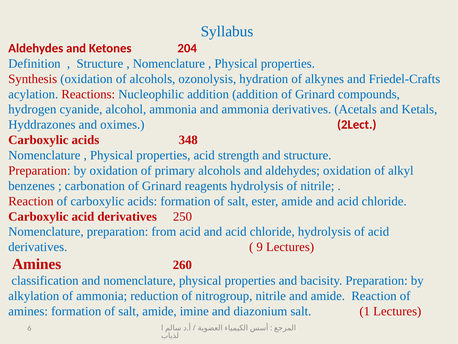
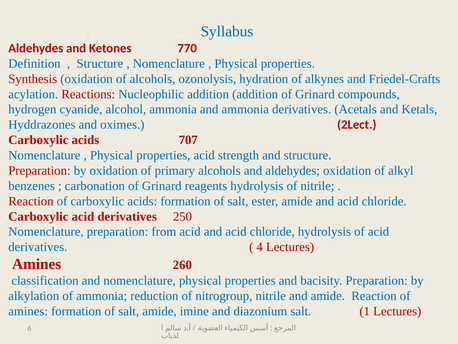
204: 204 -> 770 (187, 48)
348: 348 -> 707 (188, 140)
9: 9 -> 4 (260, 247)
